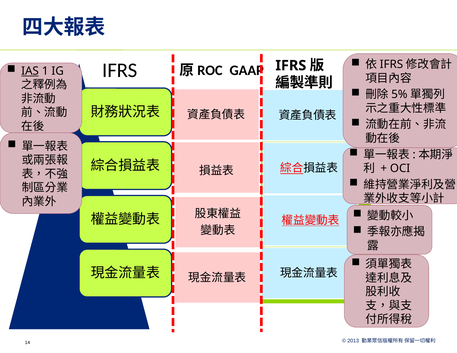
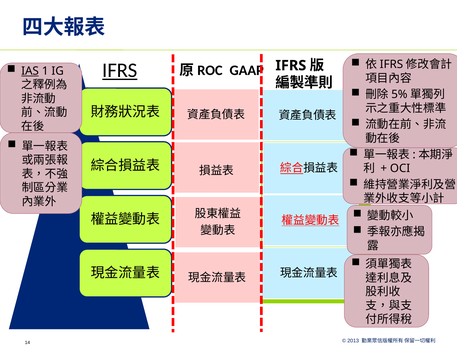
IFRS underline: none -> present (120, 70)
